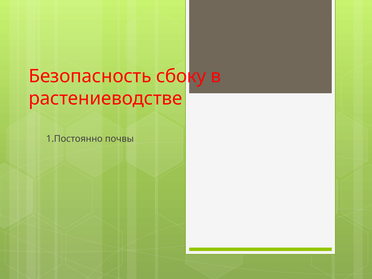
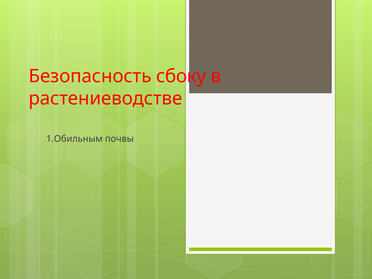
1.Постоянно: 1.Постоянно -> 1.Обильным (74, 139)
